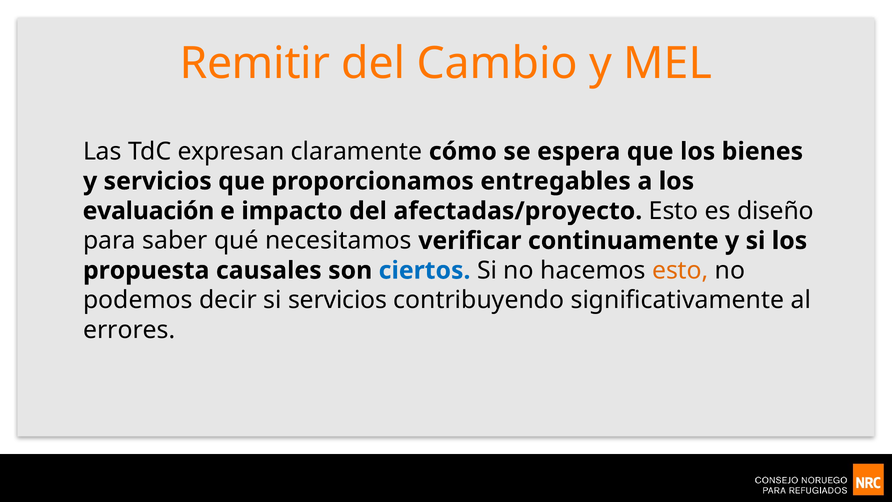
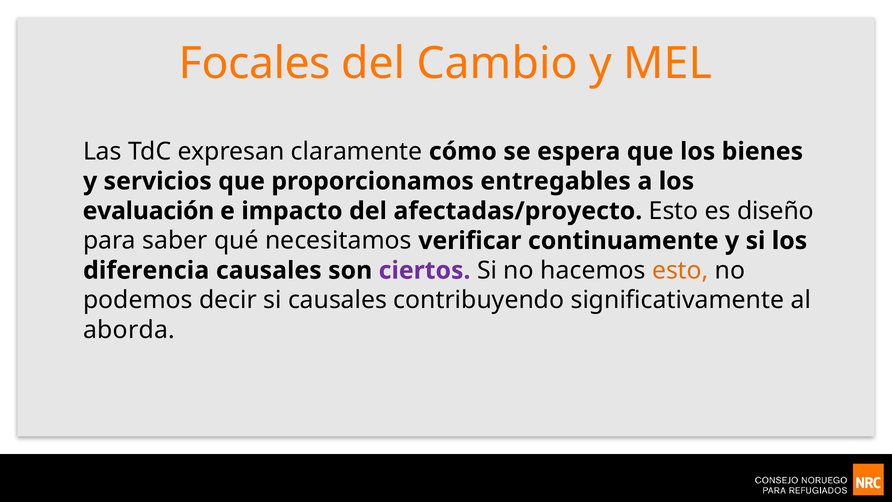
Remitir: Remitir -> Focales (255, 64)
propuesta: propuesta -> diferencia (146, 270)
ciertos colour: blue -> purple (425, 270)
si servicios: servicios -> causales (338, 300)
errores: errores -> aborda (129, 330)
